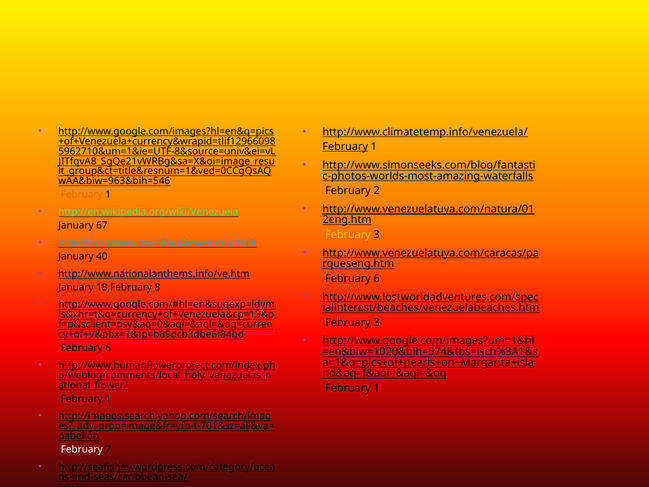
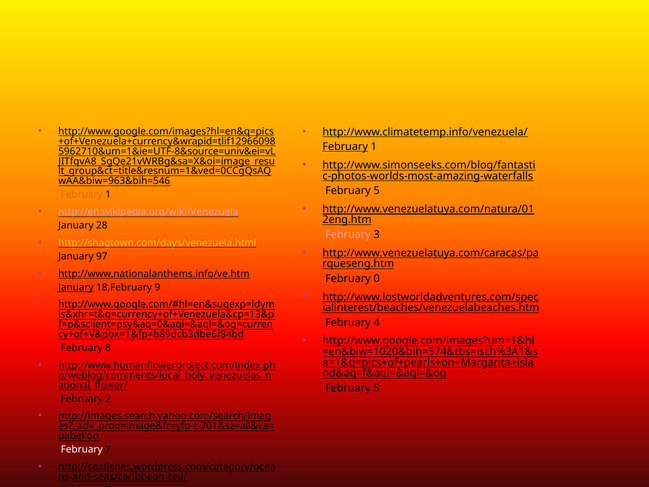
2: 2 -> 5 (377, 191)
http://en.wikipedia.org/wiki/Venezuela colour: light green -> pink (148, 212)
67: 67 -> 28 (102, 225)
February colour: yellow -> pink (348, 234)
http://shagtown.com/days/venezuela.html colour: light blue -> yellow (157, 243)
40: 40 -> 97 (102, 256)
6: 6 -> 0 (377, 278)
January underline: none -> present (76, 287)
8: 8 -> 9 (157, 287)
3: 3 -> 4 (377, 322)
6: 6 -> 8 (108, 348)
1: 1 -> 5 (377, 388)
1: 1 -> 2 (108, 399)
